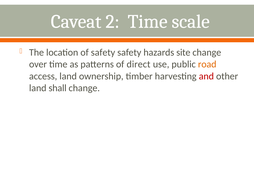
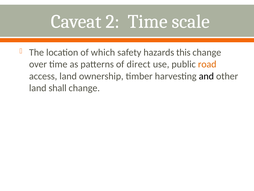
of safety: safety -> which (103, 52)
site: site -> this (183, 52)
and colour: red -> black (206, 76)
